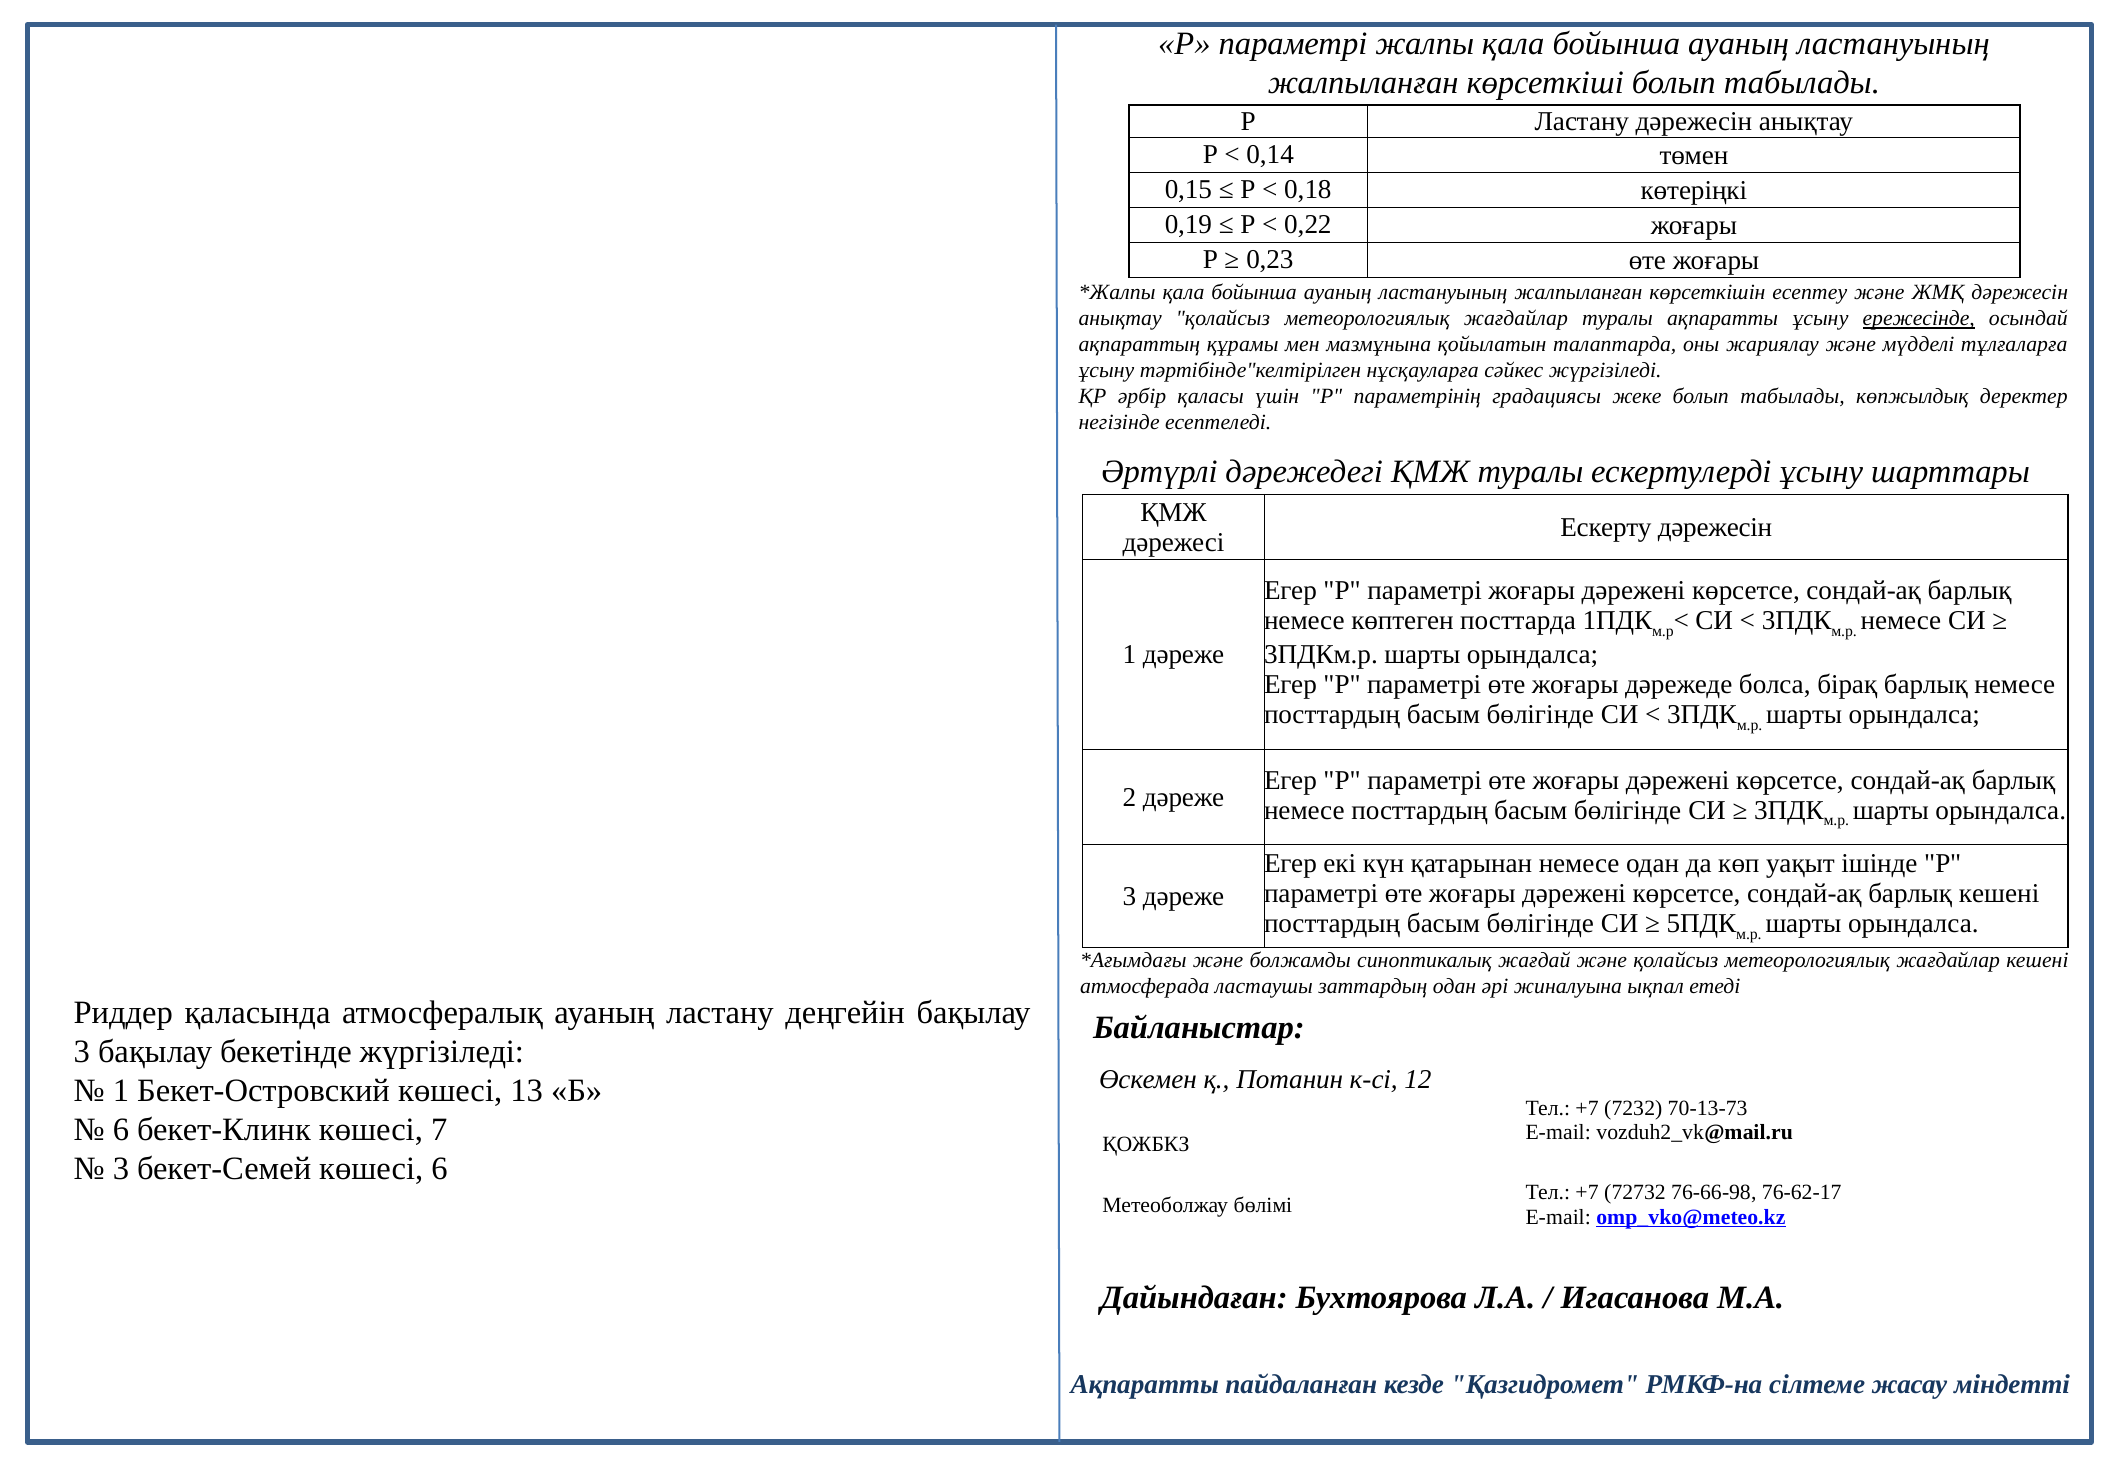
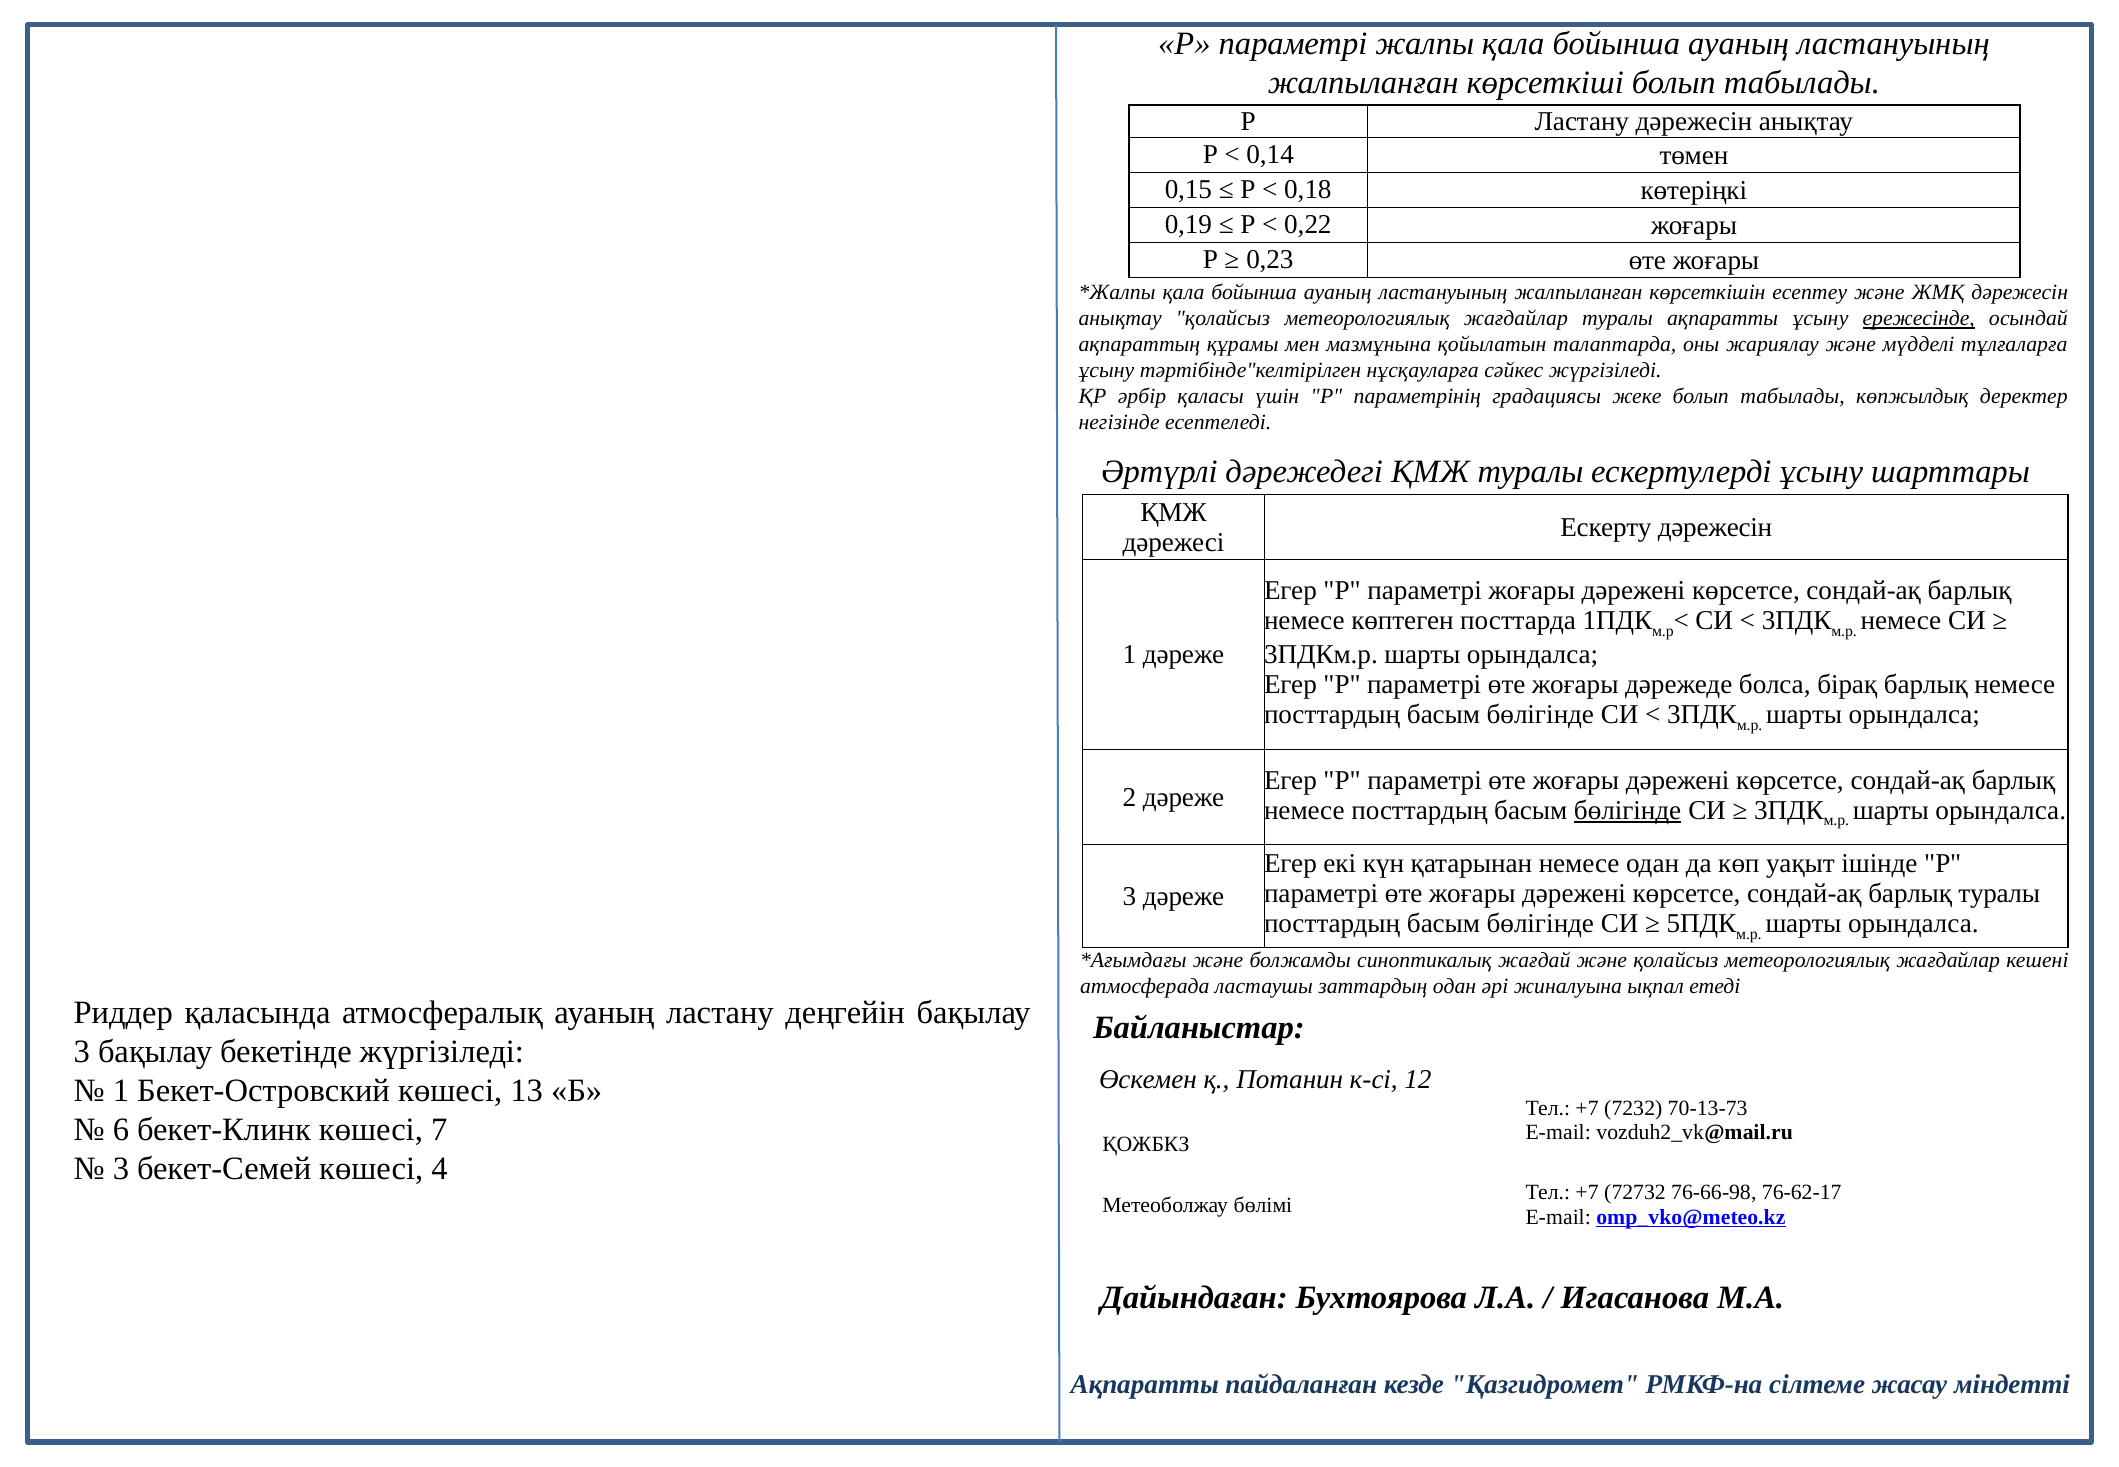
бөлігінде underline: none -> present (1628, 810)
барлық кешені: кешені -> туралы (1999, 894)
көшесі 6: 6 -> 4 (440, 1169)
